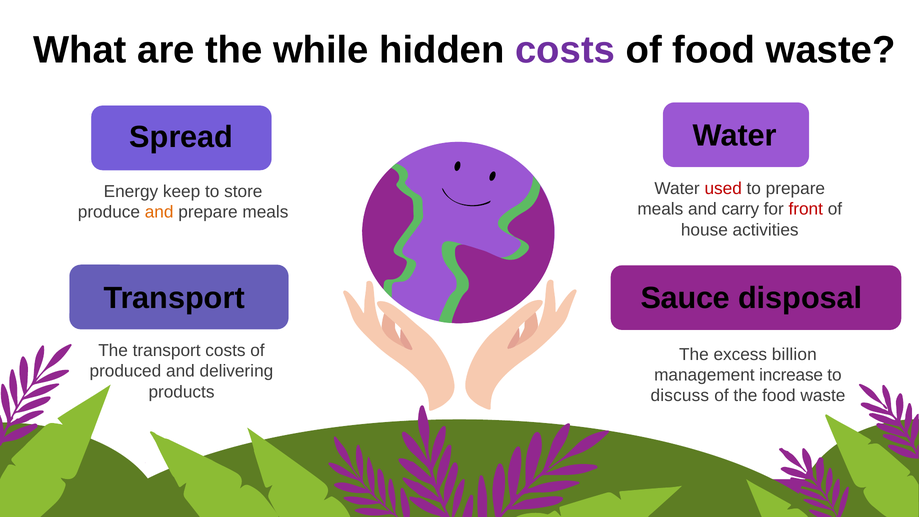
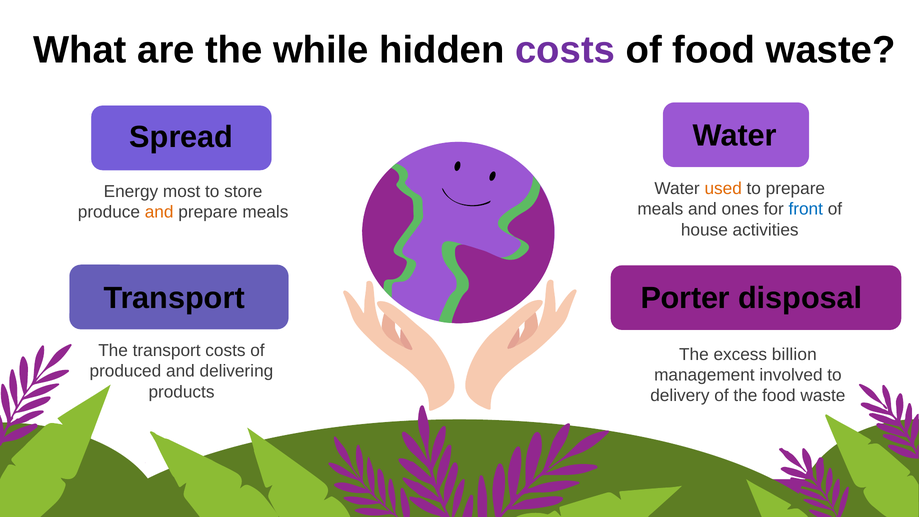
used colour: red -> orange (723, 188)
keep: keep -> most (182, 192)
carry: carry -> ones (740, 209)
front colour: red -> blue (806, 209)
Sauce: Sauce -> Porter (685, 298)
increase: increase -> involved (791, 375)
discuss: discuss -> delivery (680, 396)
